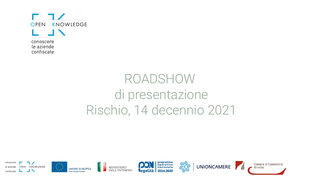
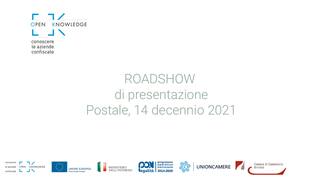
Rischio: Rischio -> Postale (108, 110)
